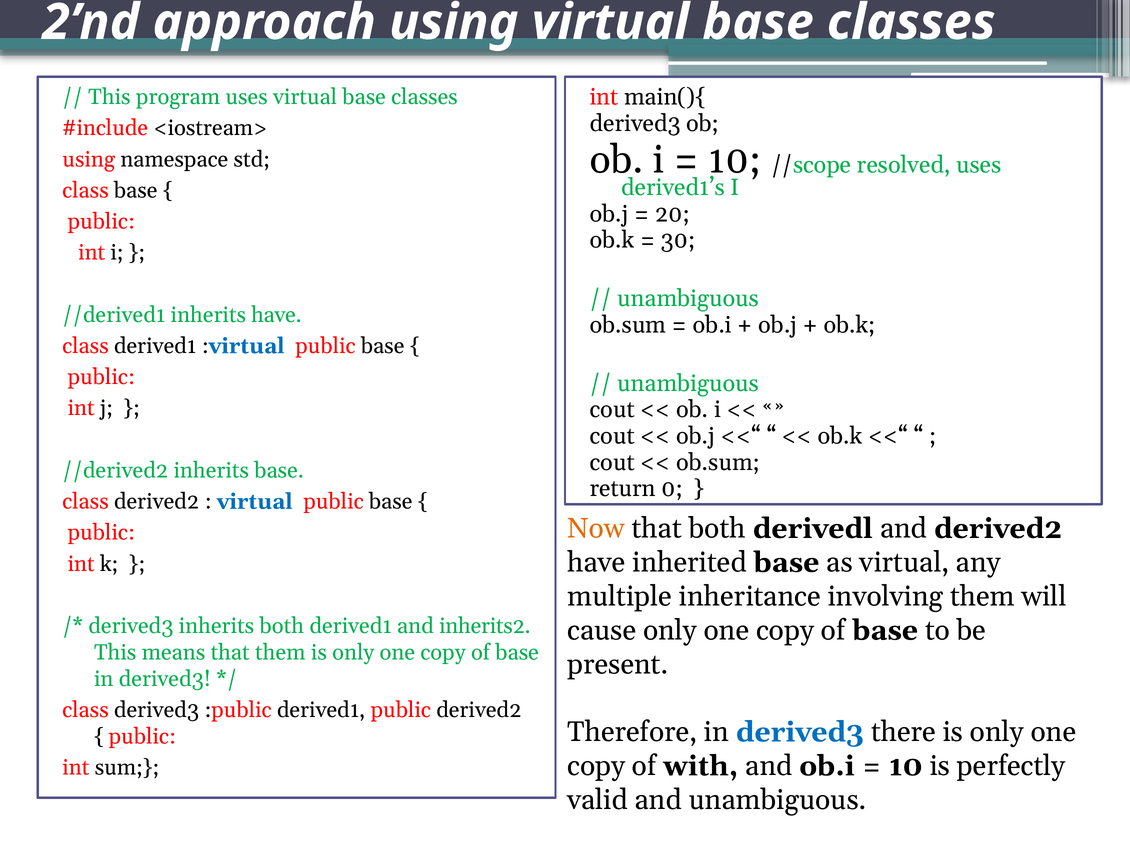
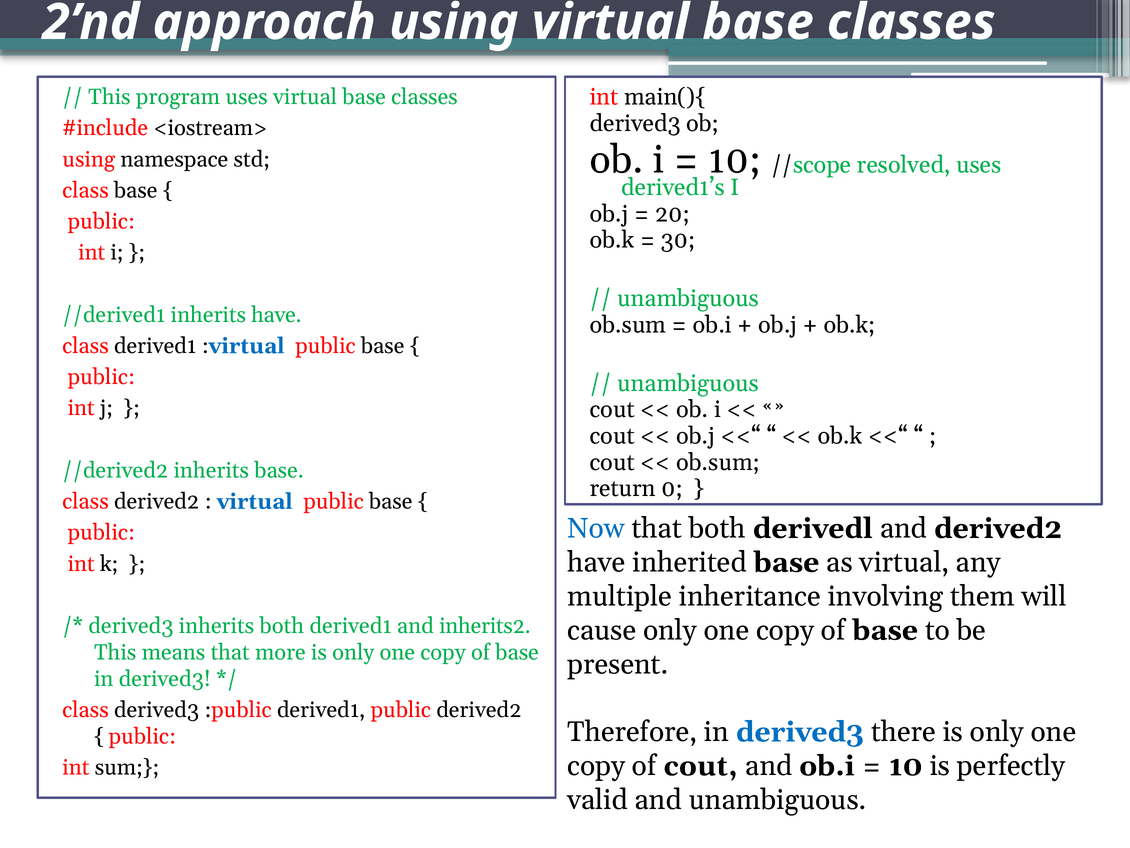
Now colour: orange -> blue (596, 528)
that them: them -> more (280, 652)
of with: with -> cout (701, 766)
